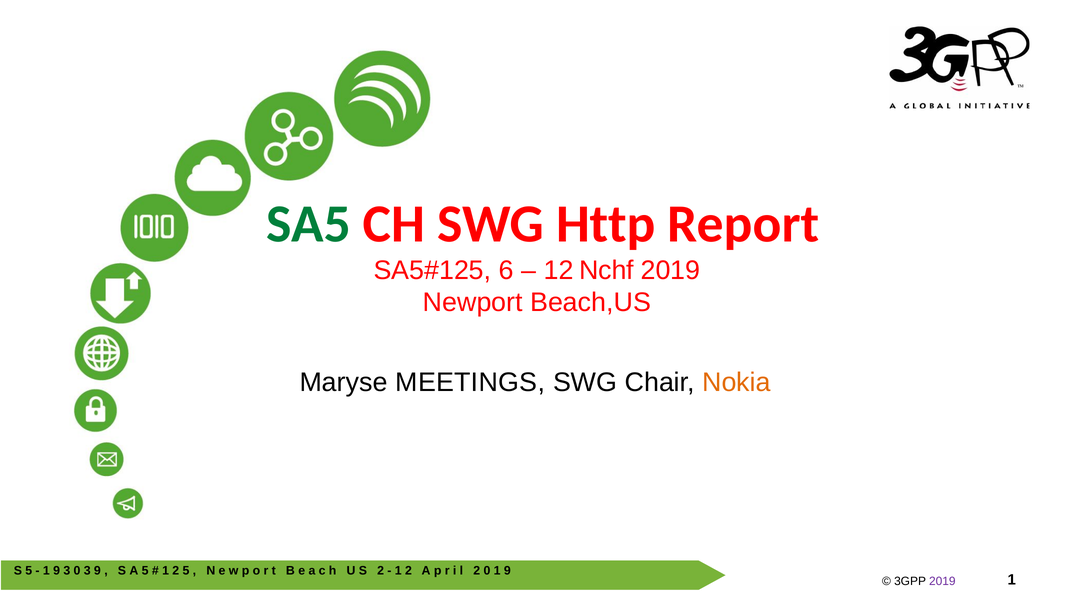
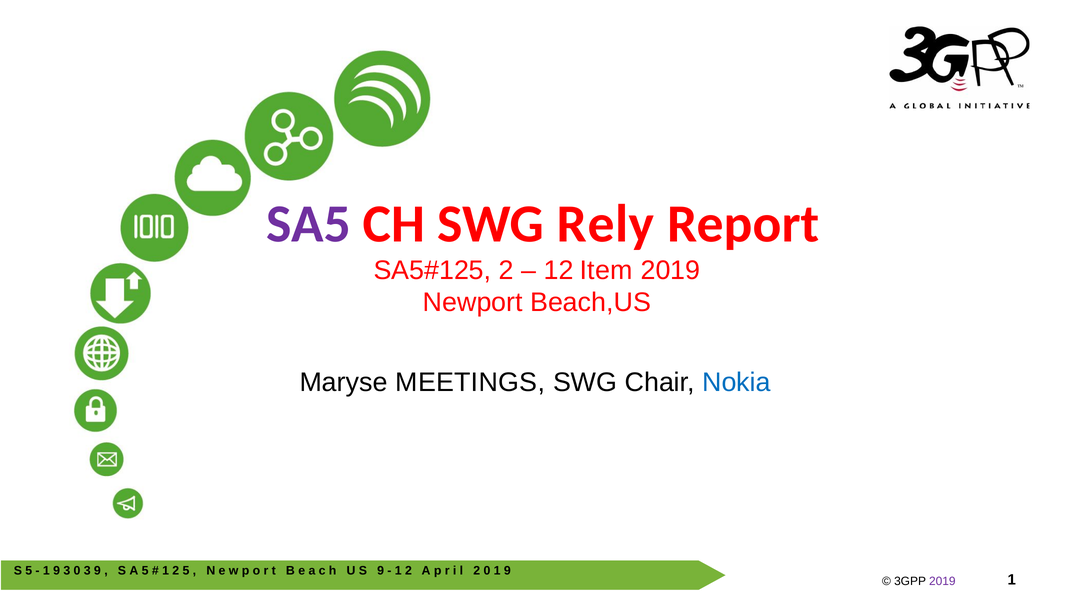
SA5 colour: green -> purple (309, 224)
Http: Http -> Rely (606, 224)
6: 6 -> 2 (506, 270)
Nchf: Nchf -> Item (606, 270)
Nokia colour: orange -> blue (736, 383)
2: 2 -> 9 (381, 571)
